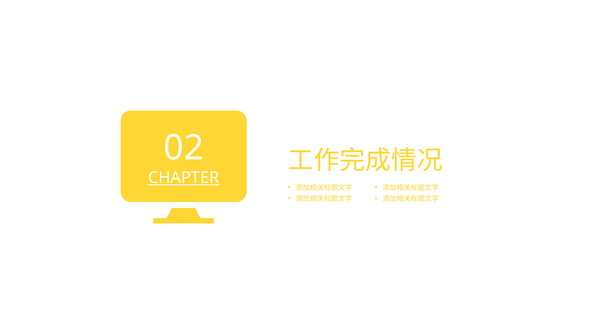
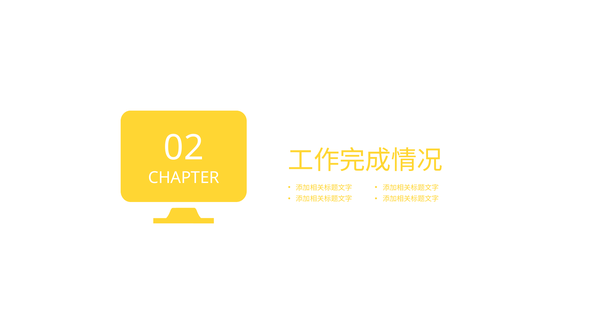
CHAPTER underline: present -> none (184, 178)
